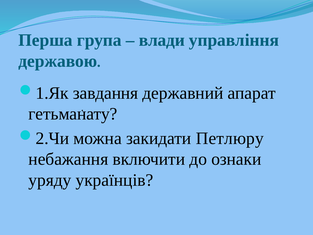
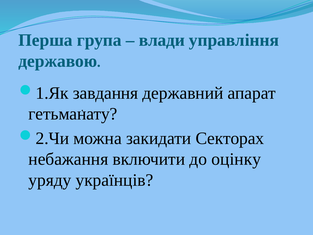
Петлюру: Петлюру -> Секторах (230, 138)
ознаки: ознаки -> оцінку (236, 159)
